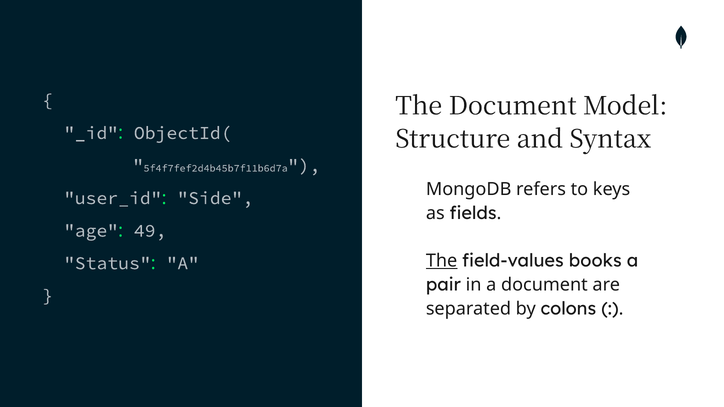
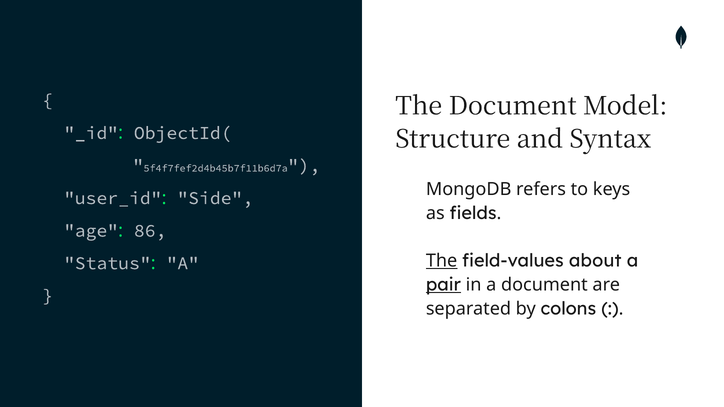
49: 49 -> 86 (150, 231)
books: books -> about (595, 261)
pair underline: none -> present (443, 285)
